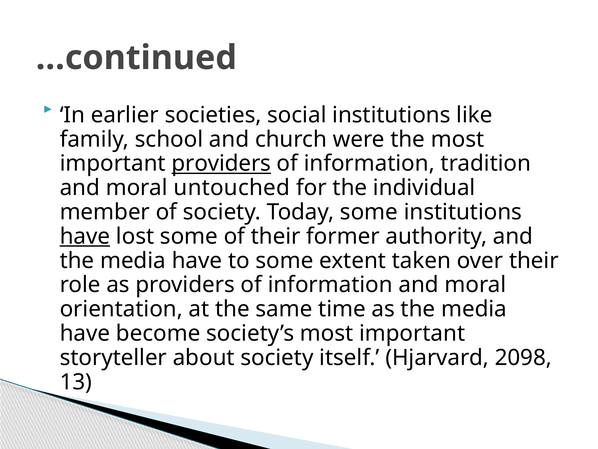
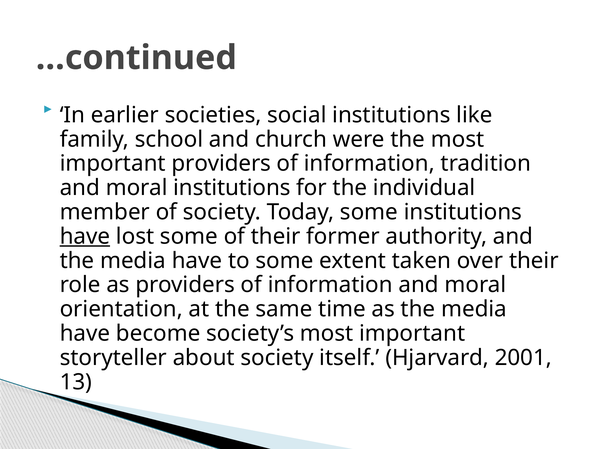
providers underline: present -> none (221, 163)
moral untouched: untouched -> institutions (232, 188)
2098: 2098 -> 2001 (523, 357)
